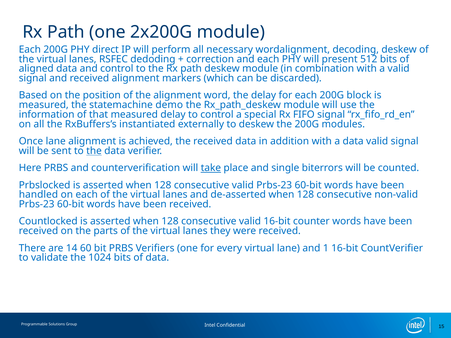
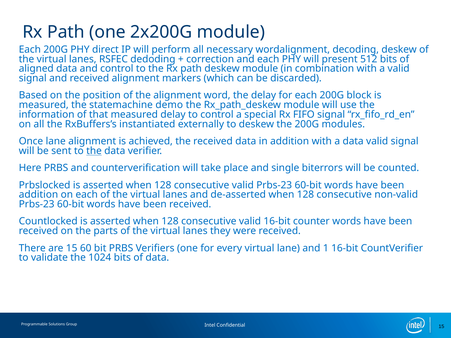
take underline: present -> none (211, 168)
handled: handled -> addition (38, 195)
are 14: 14 -> 15 (72, 248)
